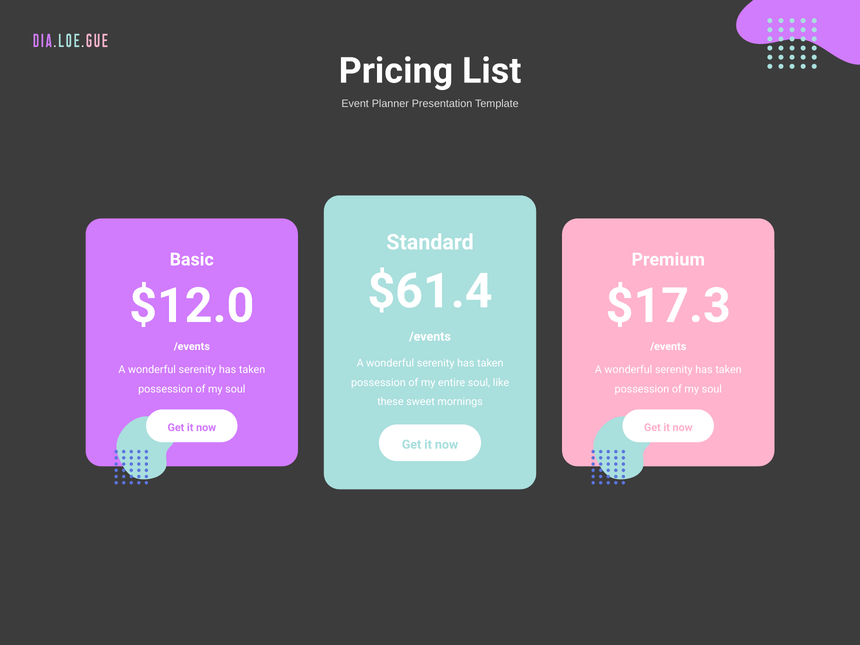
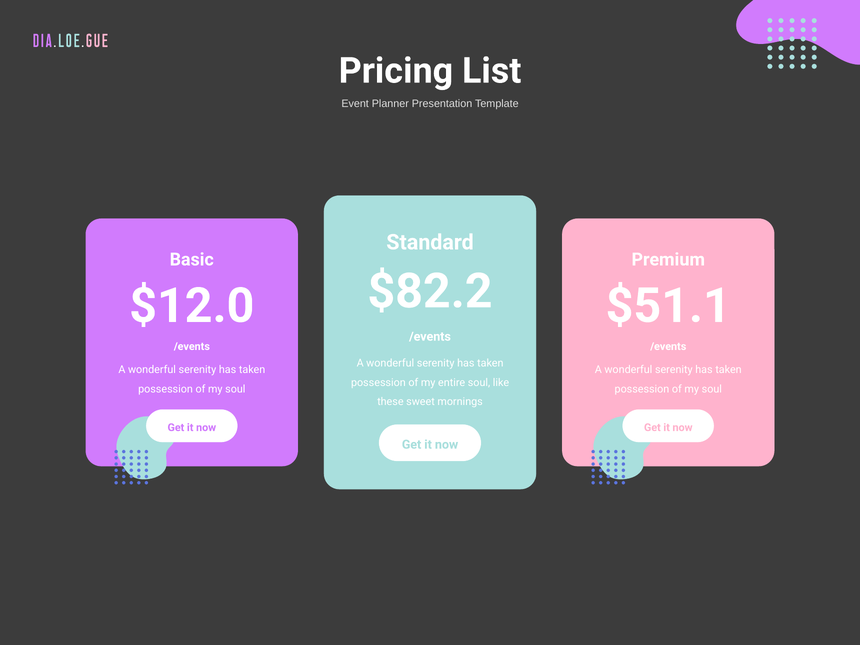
$61.4: $61.4 -> $82.2 (430, 291)
$17.3: $17.3 -> $51.1 (668, 306)
